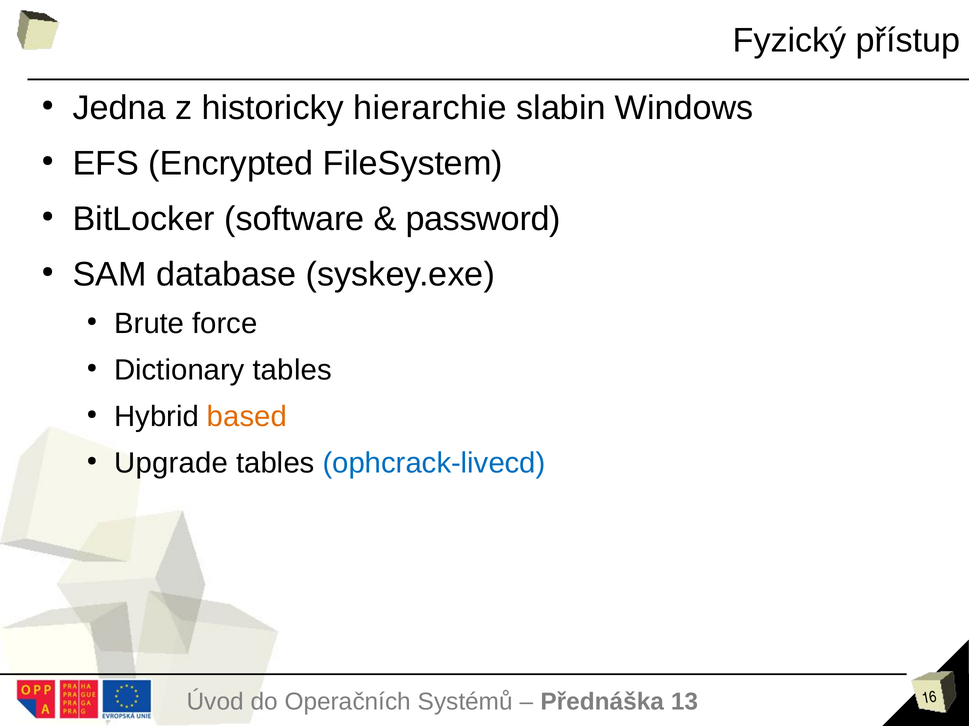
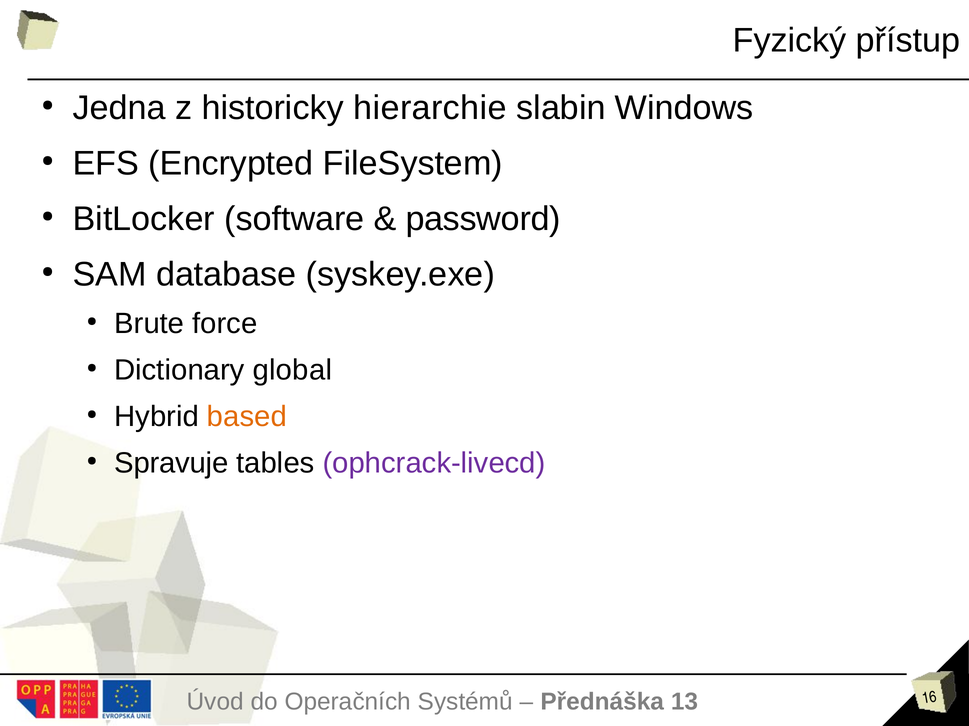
Dictionary tables: tables -> global (292, 370)
Upgrade: Upgrade -> Spravuje (171, 464)
ophcrack-livecd colour: blue -> purple (434, 464)
